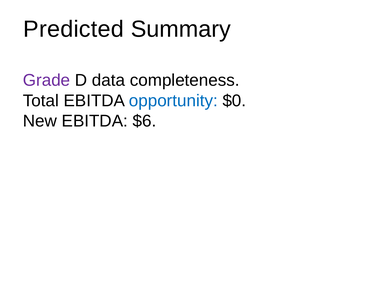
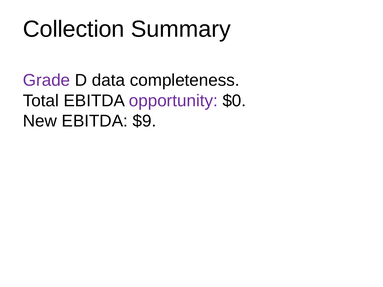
Predicted: Predicted -> Collection (74, 29)
opportunity colour: blue -> purple (173, 101)
$6: $6 -> $9 (144, 121)
